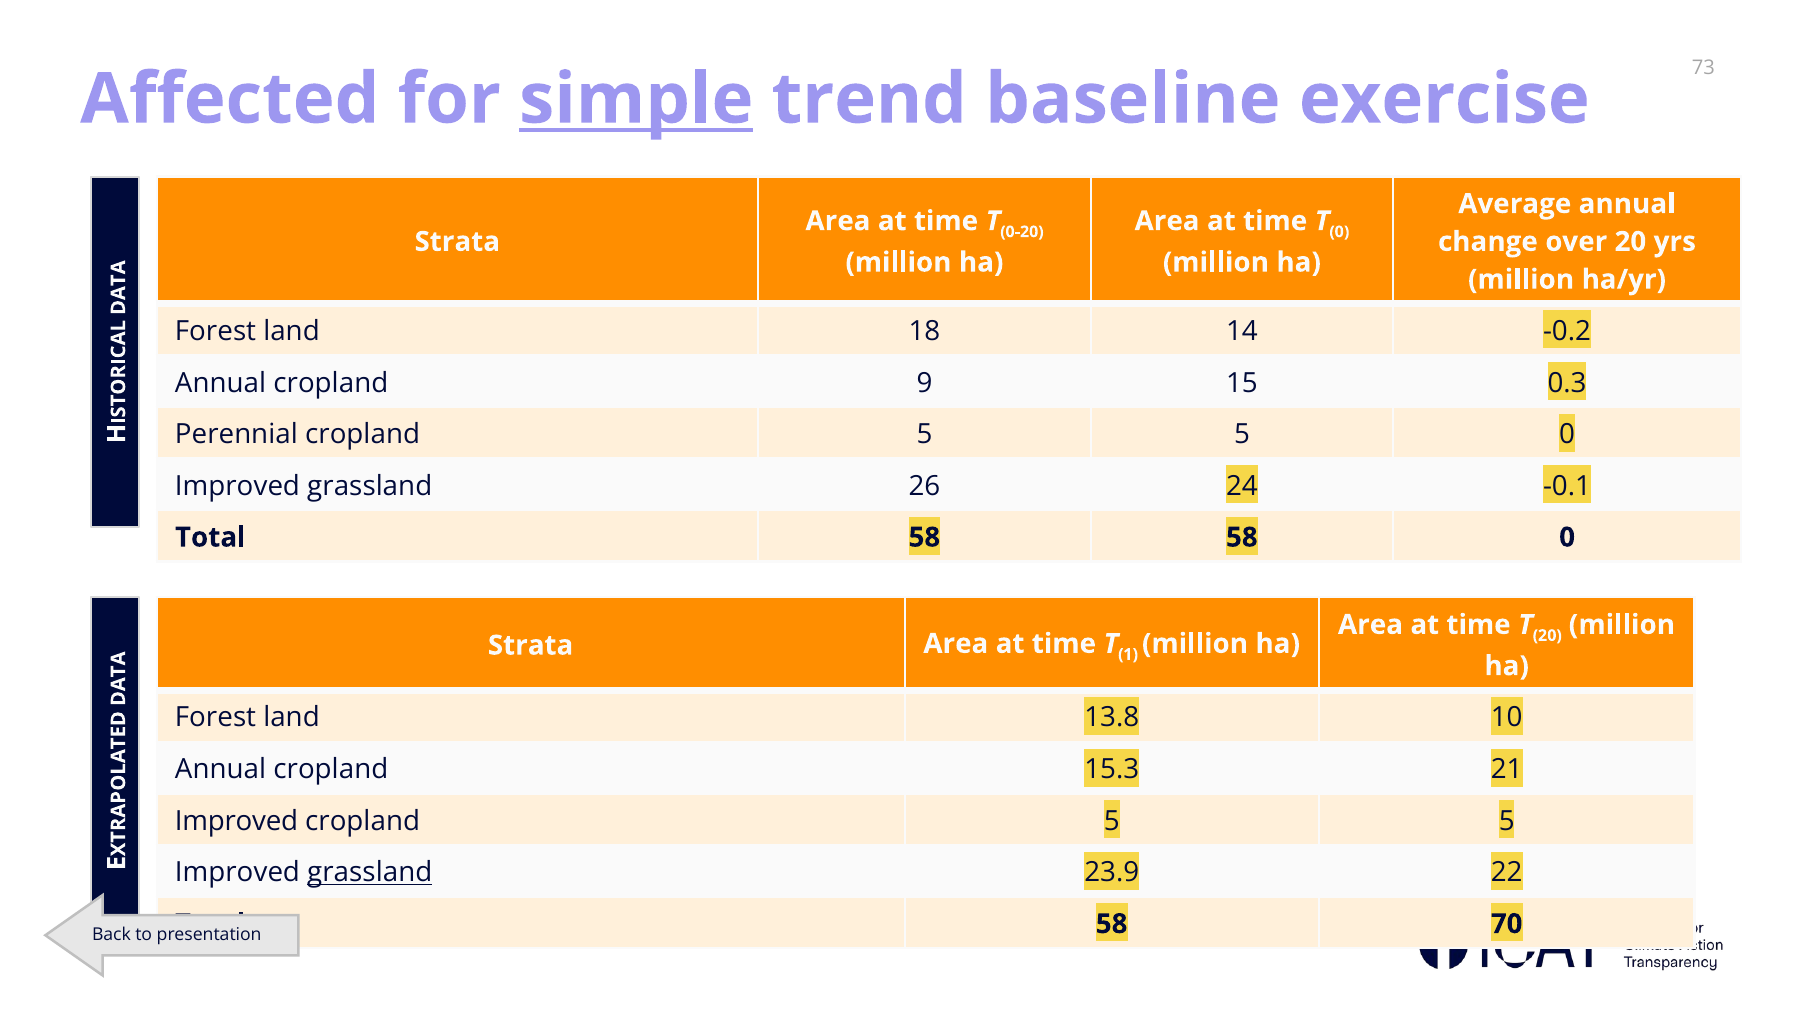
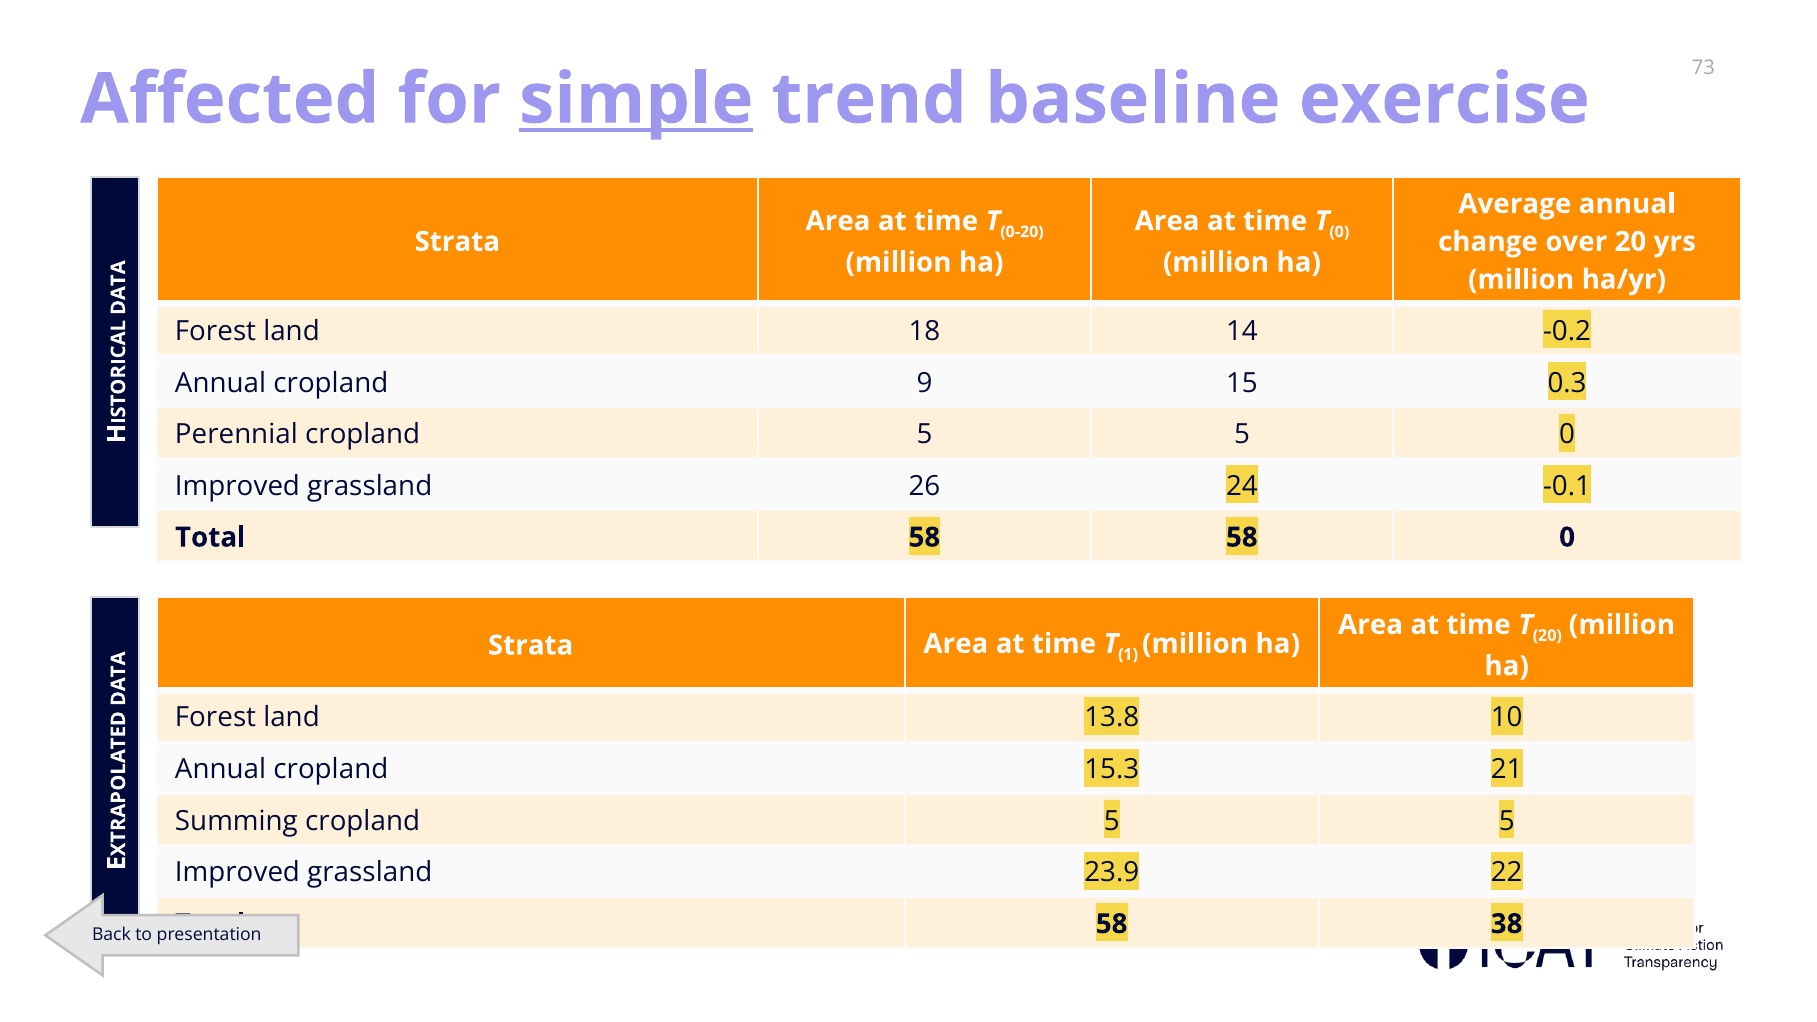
Improved: Improved -> Summing (236, 821)
grassland underline: present -> none (370, 873)
70: 70 -> 38 (1507, 924)
